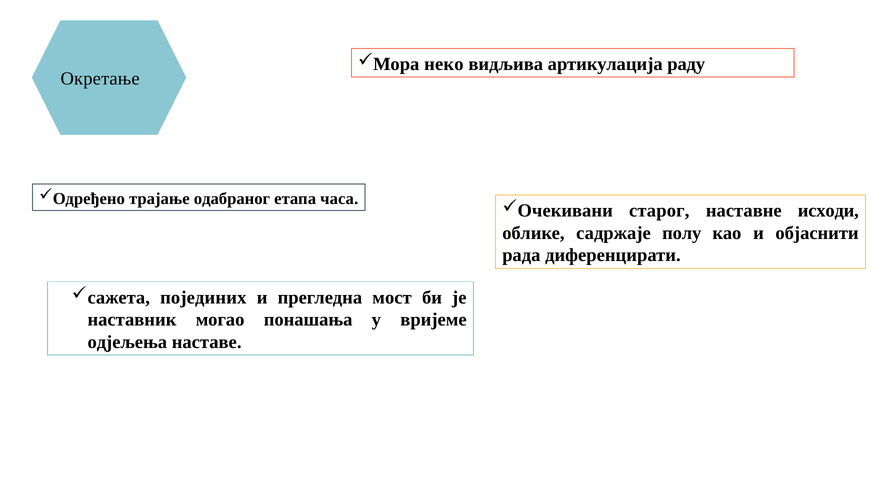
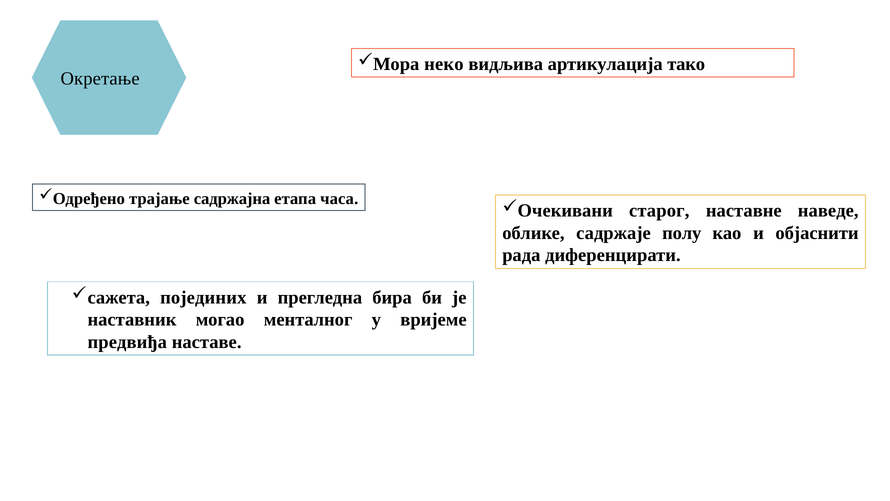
раду: раду -> тако (686, 64)
одабраног: одабраног -> садржајна (232, 198)
исходи: исходи -> наведе (828, 211)
мост: мост -> бира (392, 297)
понашања: понашања -> менталног (308, 320)
одјељења: одјељења -> предвиђа (127, 342)
